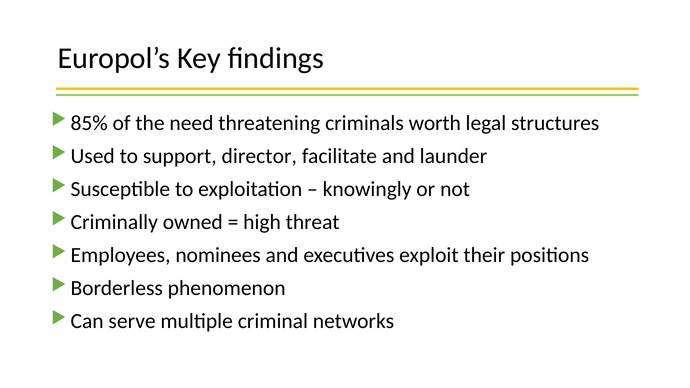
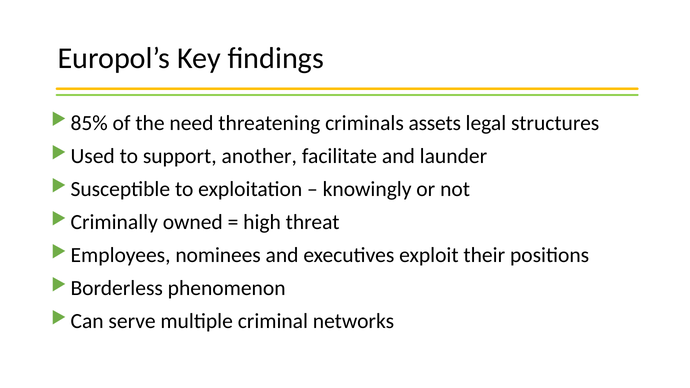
worth: worth -> assets (435, 123)
director: director -> another (259, 156)
